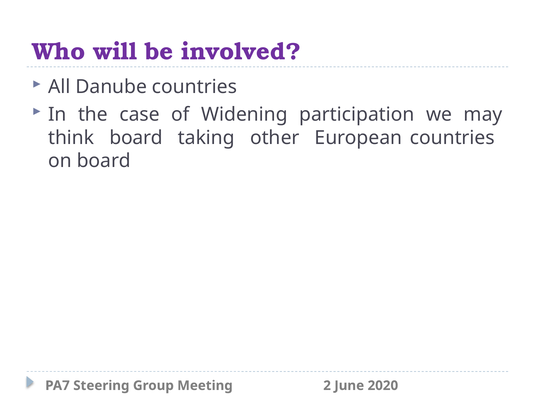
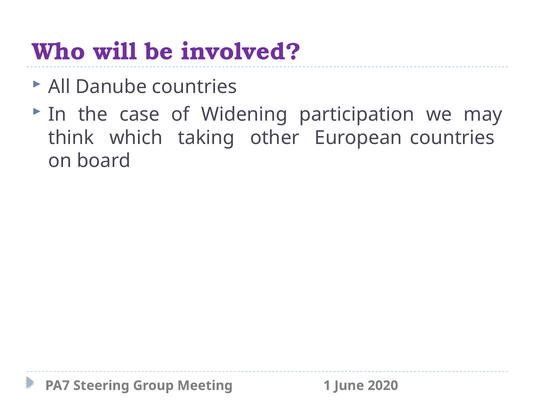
think board: board -> which (136, 138)
2: 2 -> 1 (327, 386)
